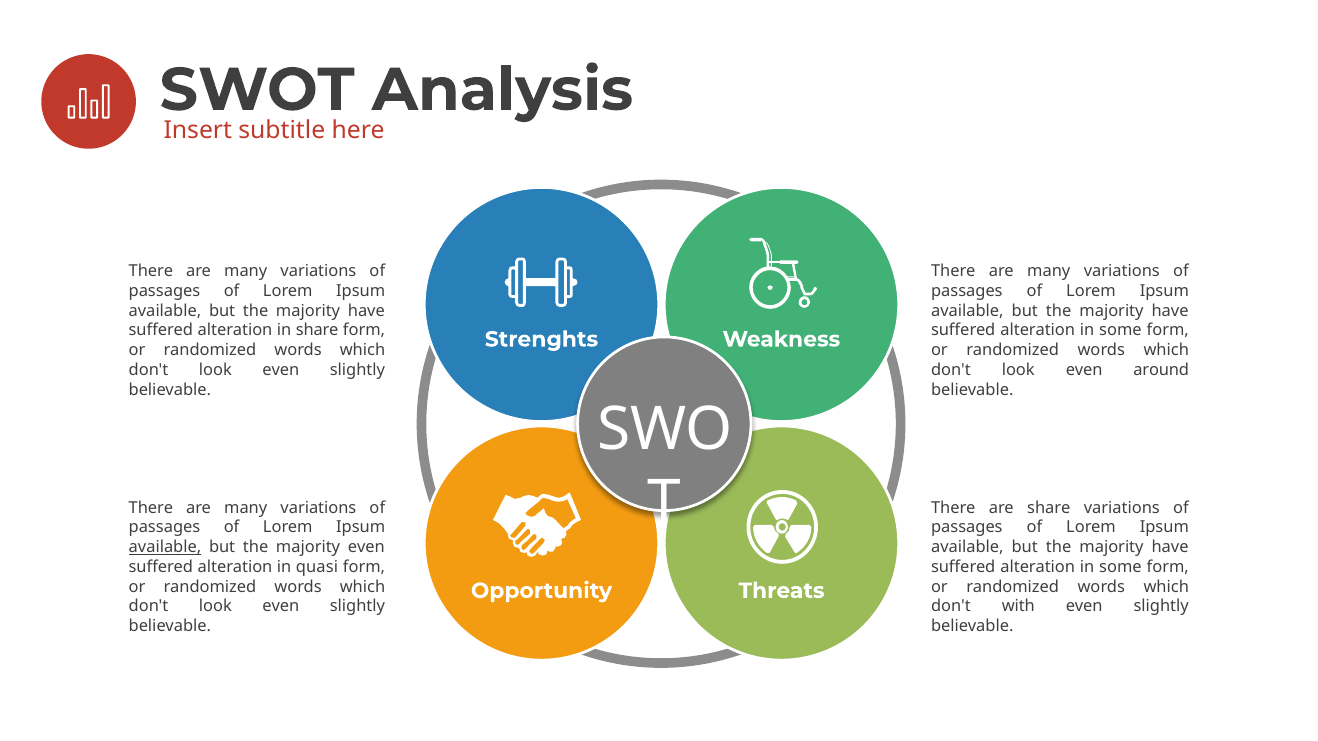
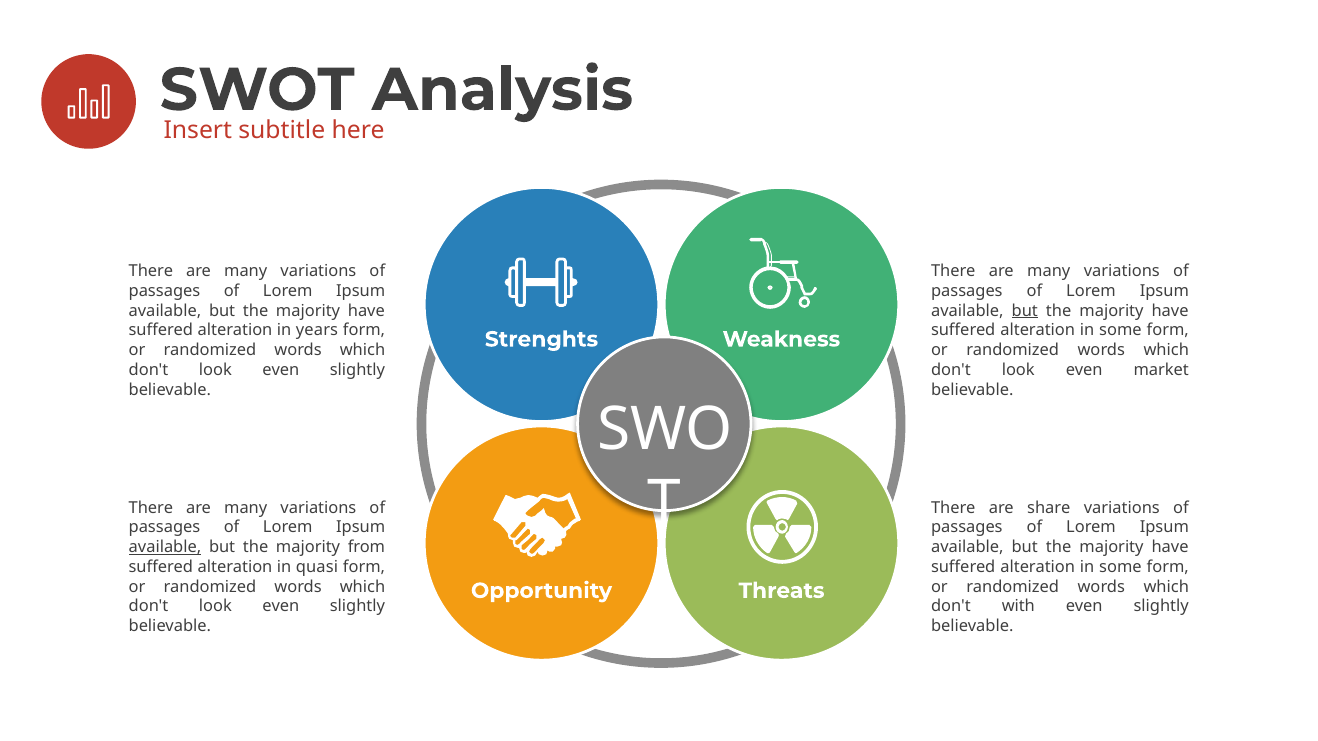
but underline: none -> present (1025, 311)
in share: share -> years (317, 330)
around: around -> market (1161, 370)
majority even: even -> from (366, 547)
